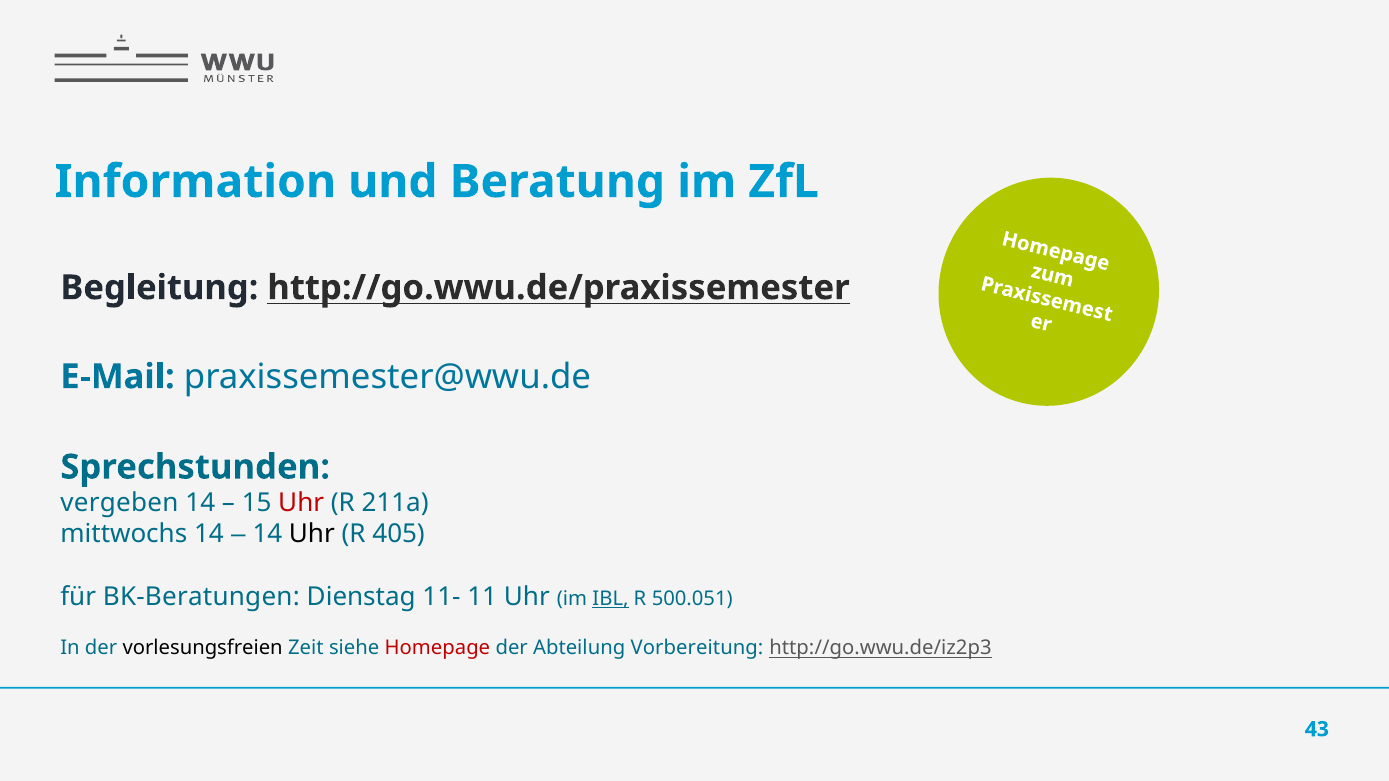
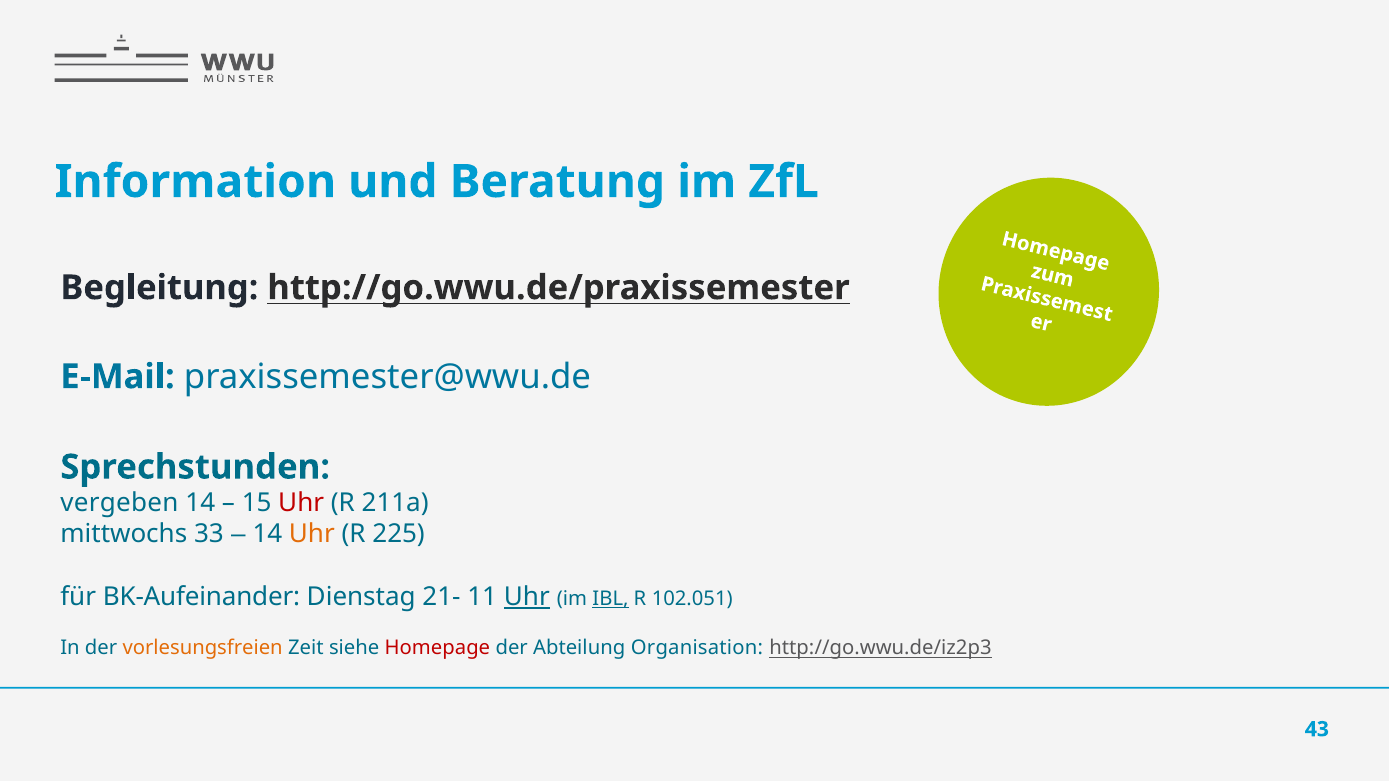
mittwochs 14: 14 -> 33 (209, 534)
Uhr colour: black -> orange (312, 534)
405: 405 -> 225 (399, 534)
BK-Beratungen: BK-Beratungen -> BK-Aufeinander (201, 597)
11-: 11- -> 21- (442, 597)
Uhr underline: none -> present (527, 597)
500.051: 500.051 -> 102.051 (692, 599)
vorlesungsfreien colour: black -> orange (203, 649)
Vorbereitung: Vorbereitung -> Organisation (697, 649)
